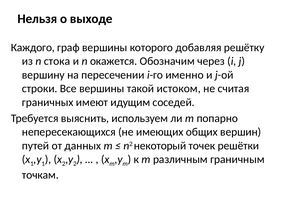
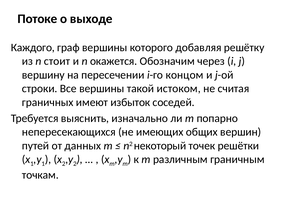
Нельзя: Нельзя -> Потоке (37, 19)
стока: стока -> стоит (57, 61)
именно: именно -> концом (185, 75)
идущим: идущим -> избыток (130, 102)
используем: используем -> изначально (140, 118)
